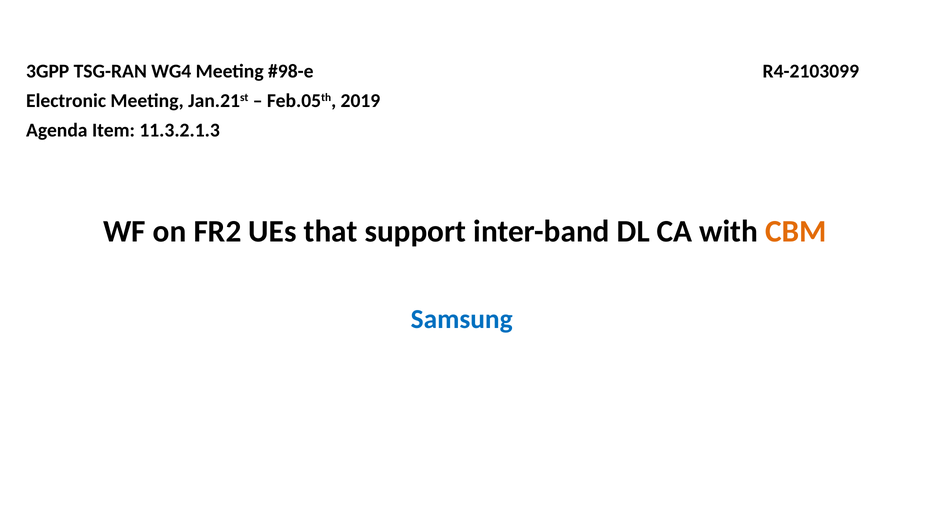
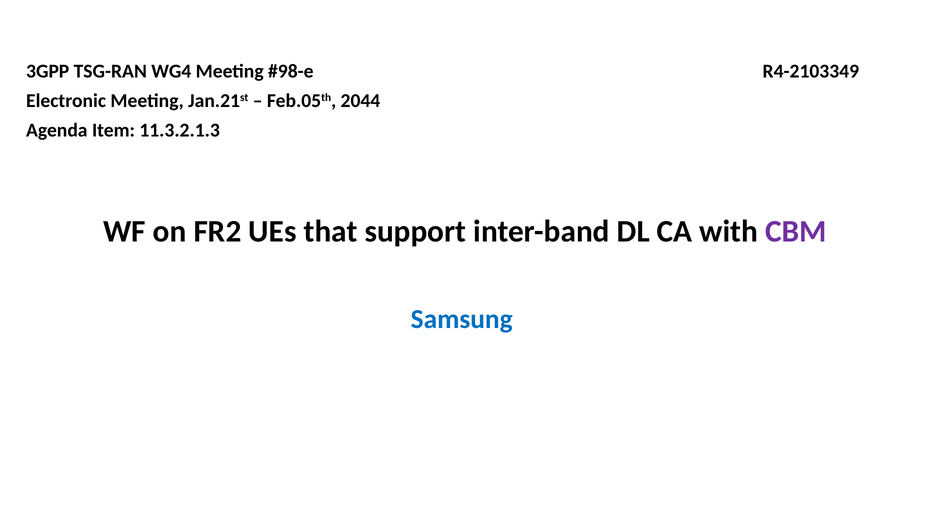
R4-2103099: R4-2103099 -> R4-2103349 (811, 71)
2019: 2019 -> 2044 (360, 101)
CBM colour: orange -> purple (796, 232)
